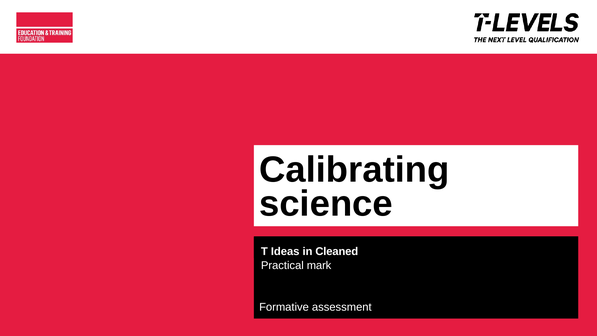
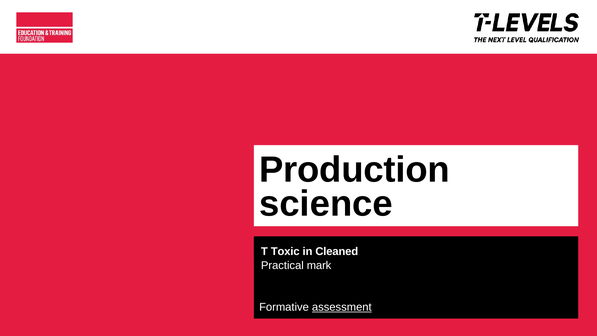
Calibrating: Calibrating -> Production (354, 170)
Ideas: Ideas -> Toxic (285, 251)
assessment underline: none -> present (342, 307)
